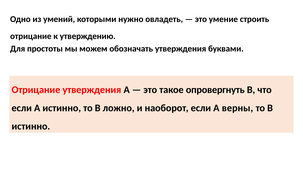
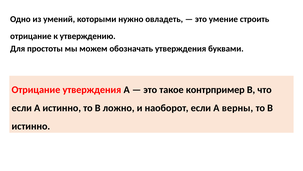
опровергнуть: опровергнуть -> контрпример (215, 89)
